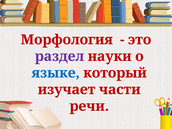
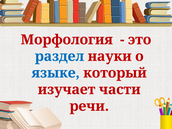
раздел colour: purple -> blue (59, 56)
